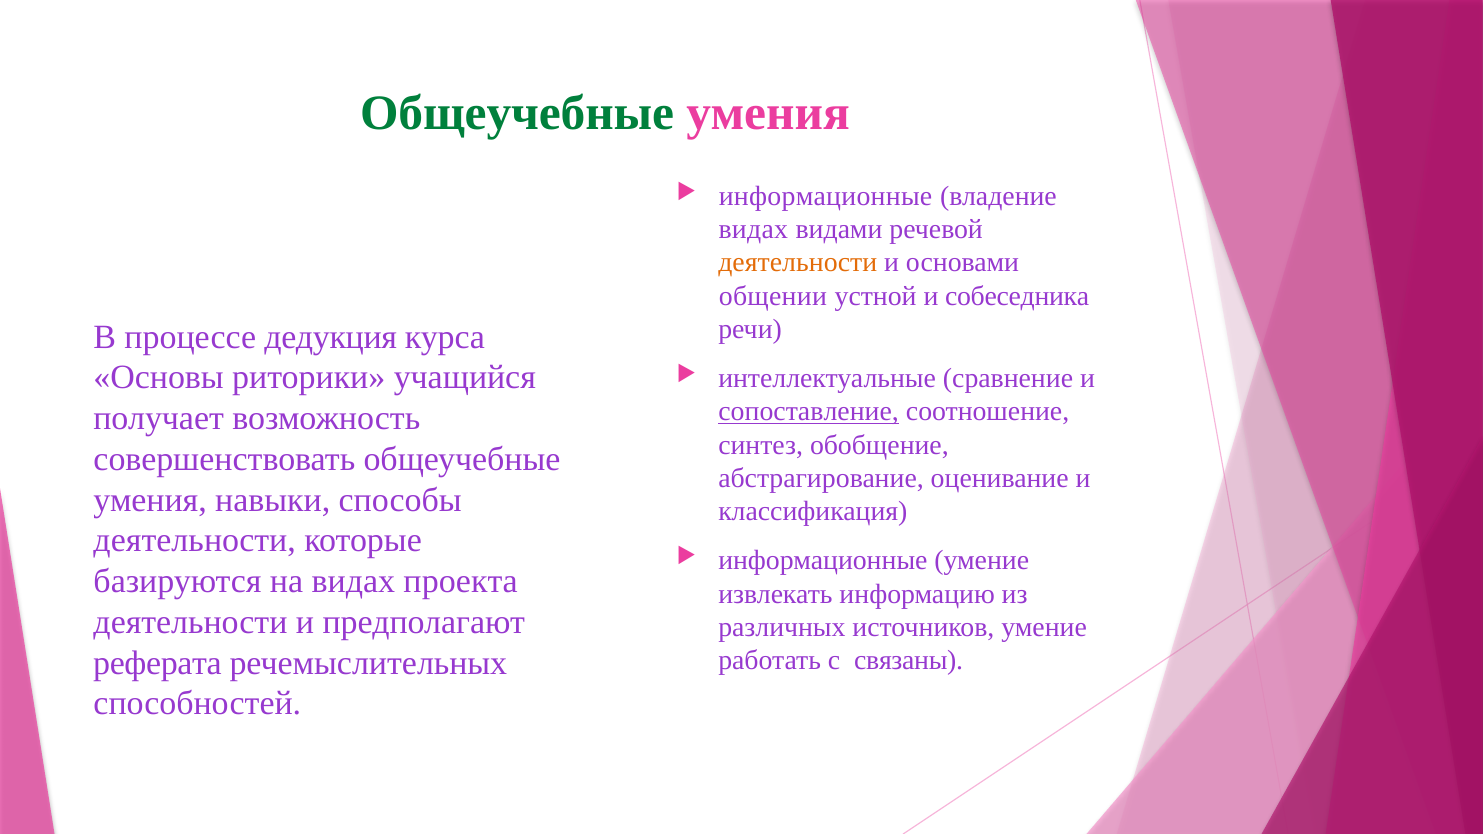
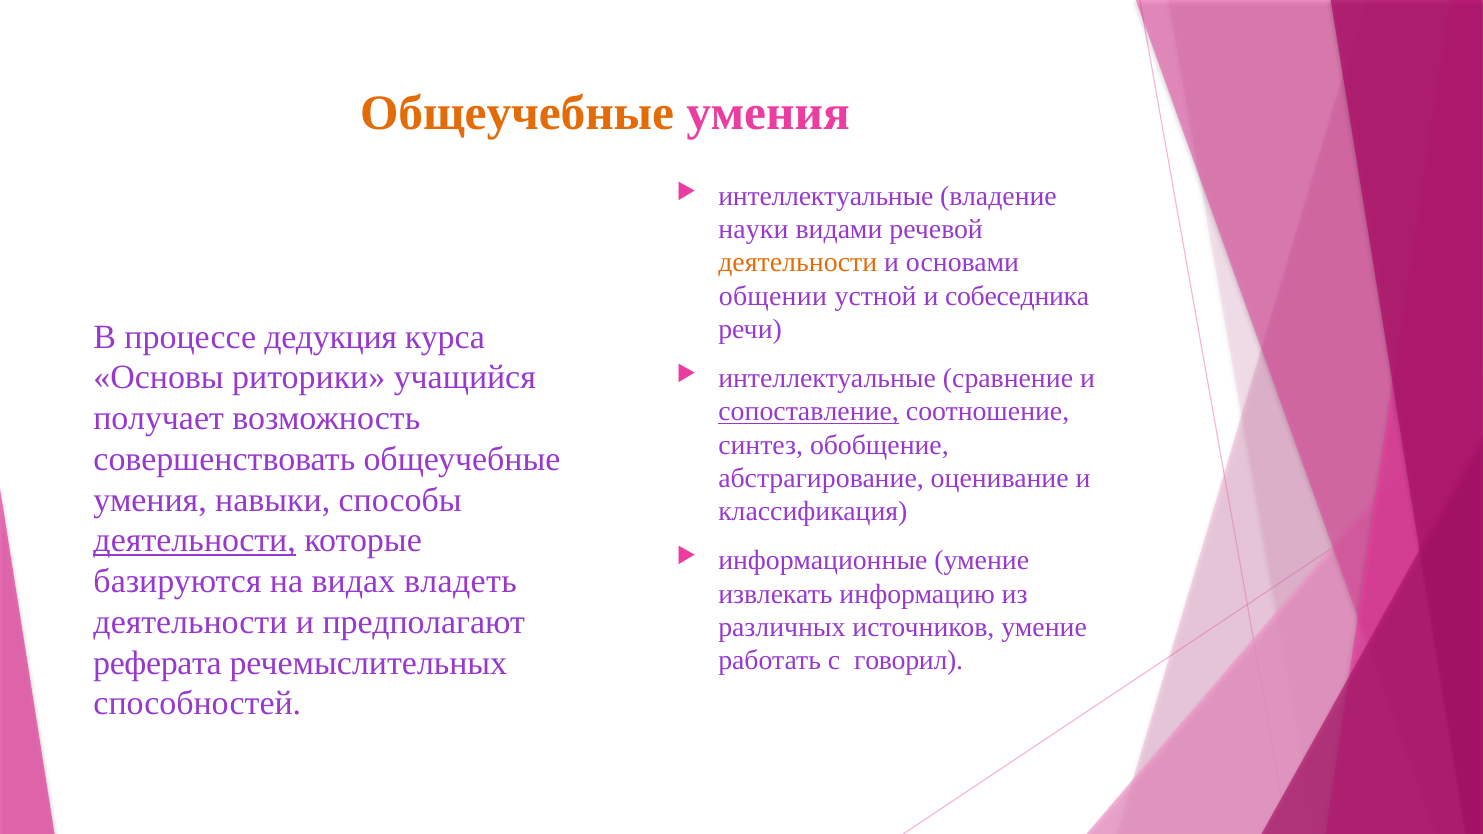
Общеучебные colour: green -> orange (517, 113)
информационные: информационные -> интеллектуальные (826, 196)
видах: видах -> науки (753, 229)
деятельности underline: none -> present (195, 541)
проекта: проекта -> владеть (460, 582)
связаны: связаны -> говорил (909, 661)
